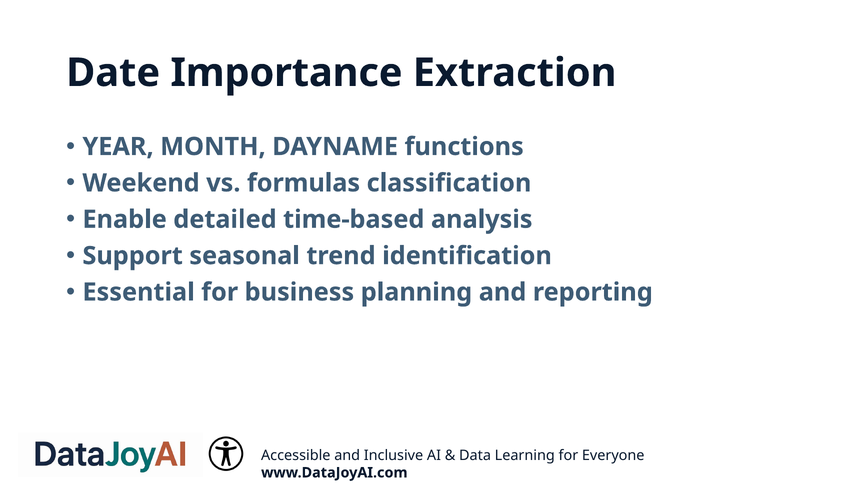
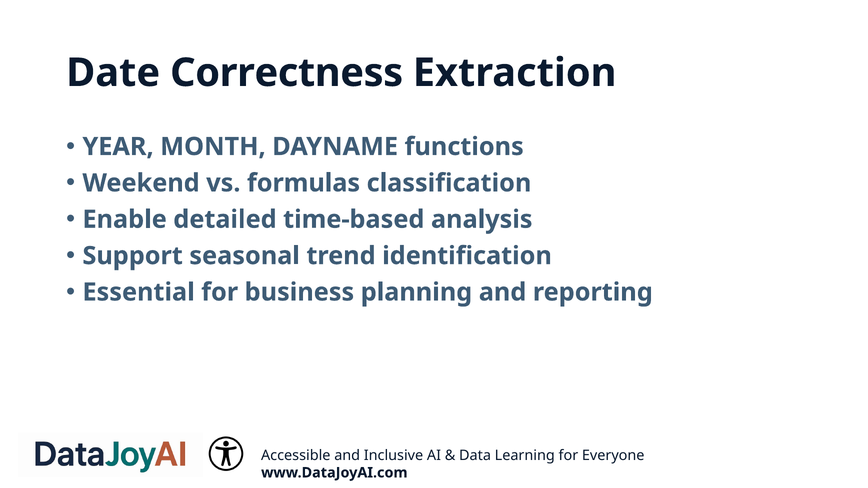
Importance: Importance -> Correctness (287, 73)
